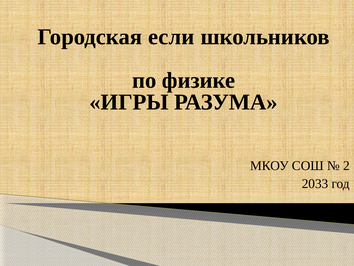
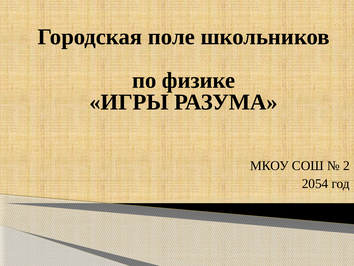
если: если -> поле (171, 37)
2033: 2033 -> 2054 (315, 183)
